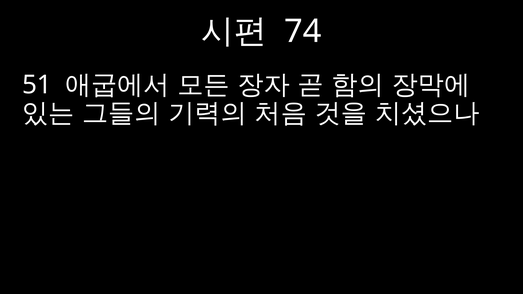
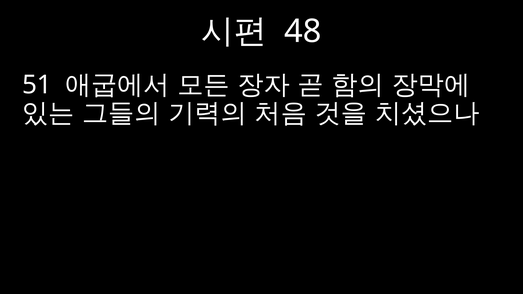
74: 74 -> 48 (303, 31)
